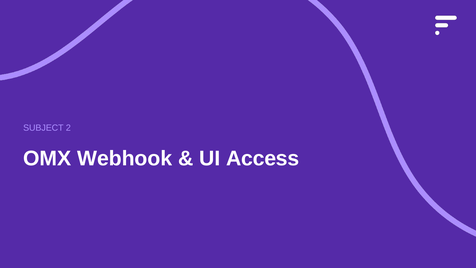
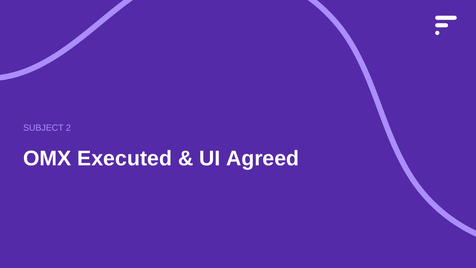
Webhook: Webhook -> Executed (125, 158)
Access: Access -> Agreed (263, 158)
